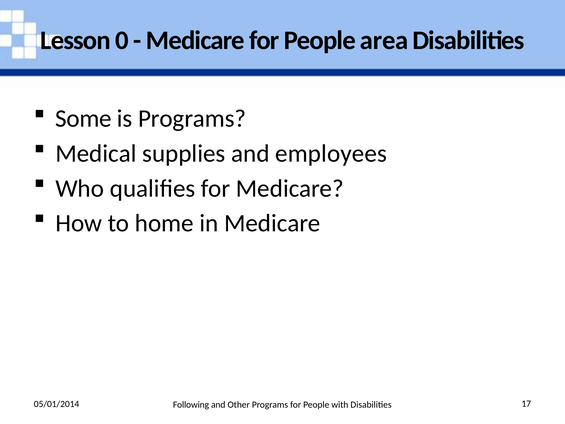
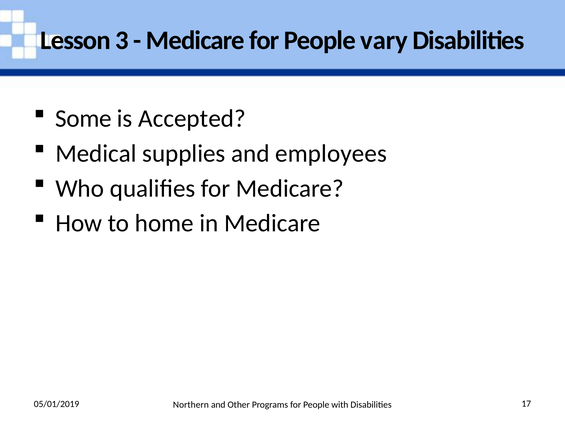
0: 0 -> 3 (122, 40)
area: area -> vary (384, 40)
is Programs: Programs -> Accepted (192, 119)
05/01/2014: 05/01/2014 -> 05/01/2019 (57, 404)
Following: Following -> Northern (191, 405)
